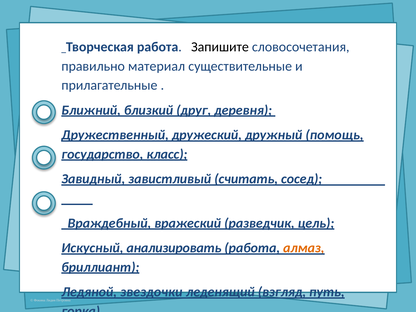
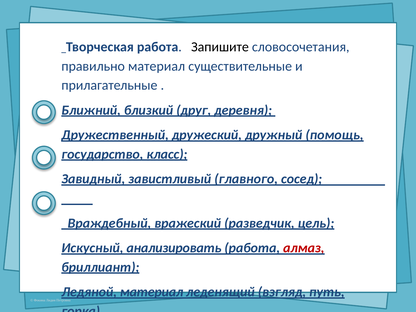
считать: считать -> главного (246, 179)
алмаз colour: orange -> red (304, 248)
Ледяной звездочки: звездочки -> материал (152, 292)
